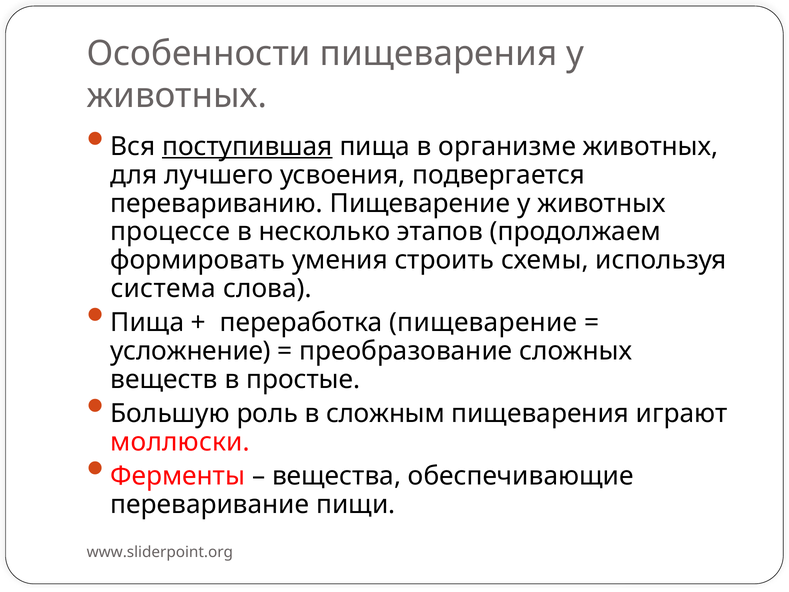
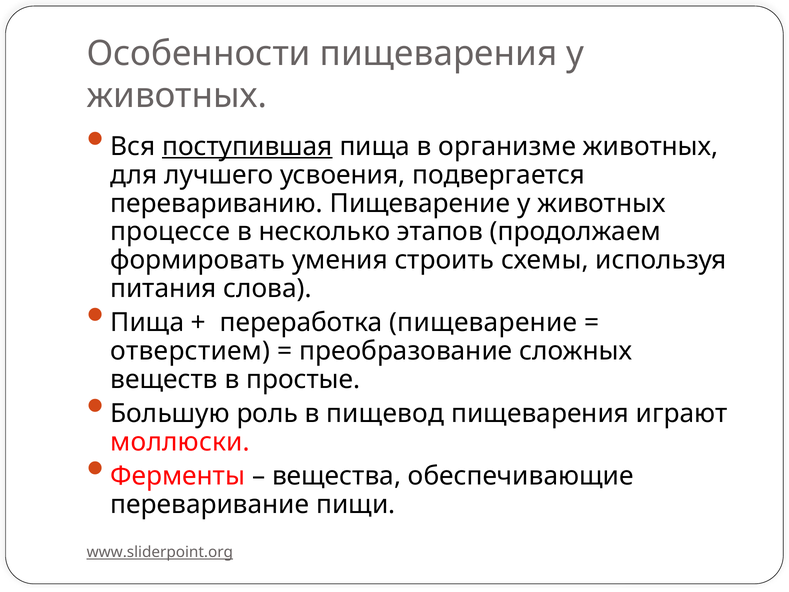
система: система -> питания (163, 288)
усложнение: усложнение -> отверстием (190, 351)
сложным: сложным -> пищевод (385, 413)
www.sliderpoint.org underline: none -> present (160, 552)
